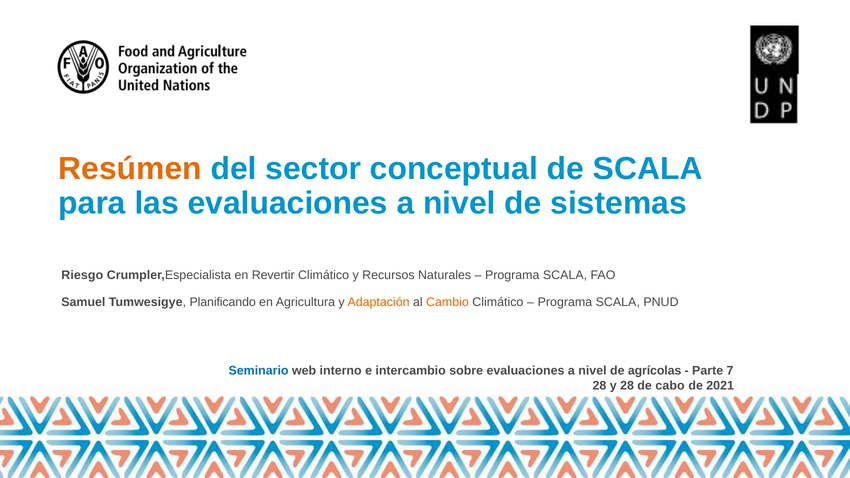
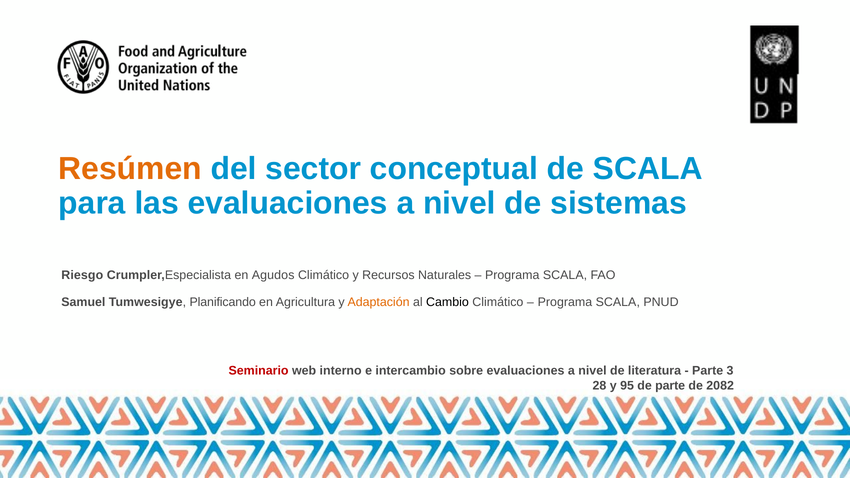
Revertir: Revertir -> Agudos (273, 275)
Cambio colour: orange -> black (447, 302)
Seminario colour: blue -> red (259, 371)
agrícolas: agrícolas -> literatura (655, 371)
7: 7 -> 3 (730, 371)
y 28: 28 -> 95 (627, 386)
de cabo: cabo -> parte (670, 386)
2021: 2021 -> 2082 (720, 386)
